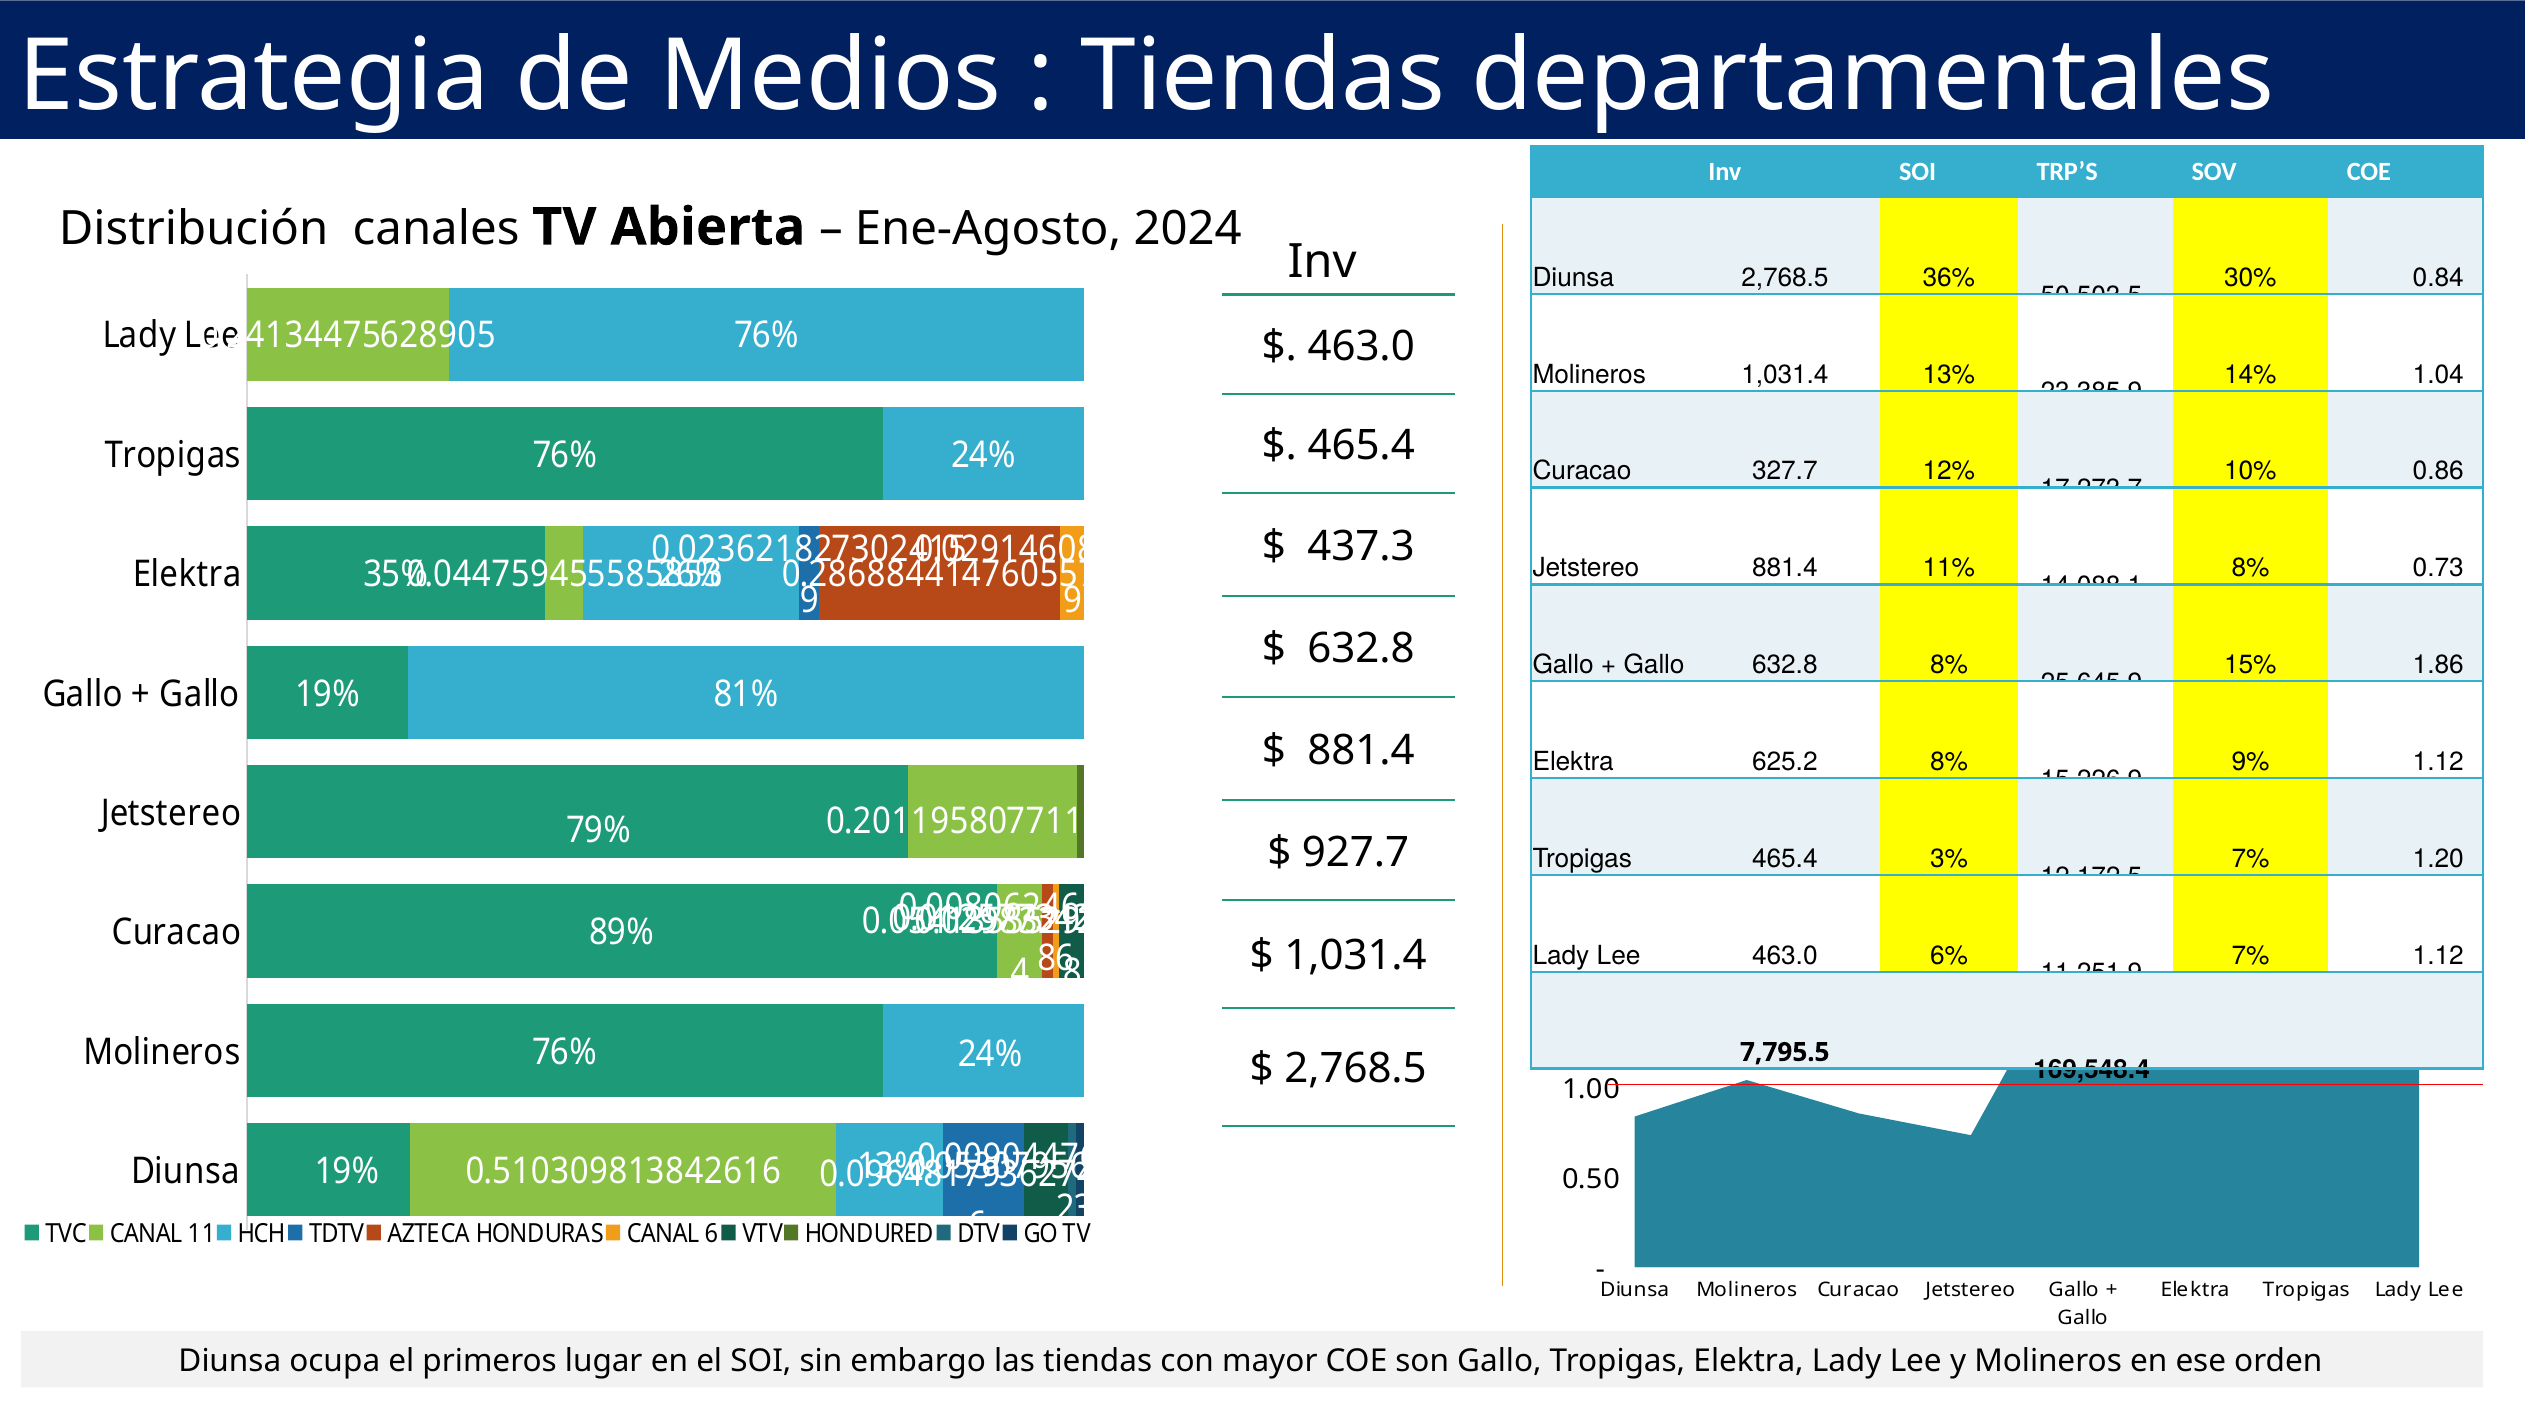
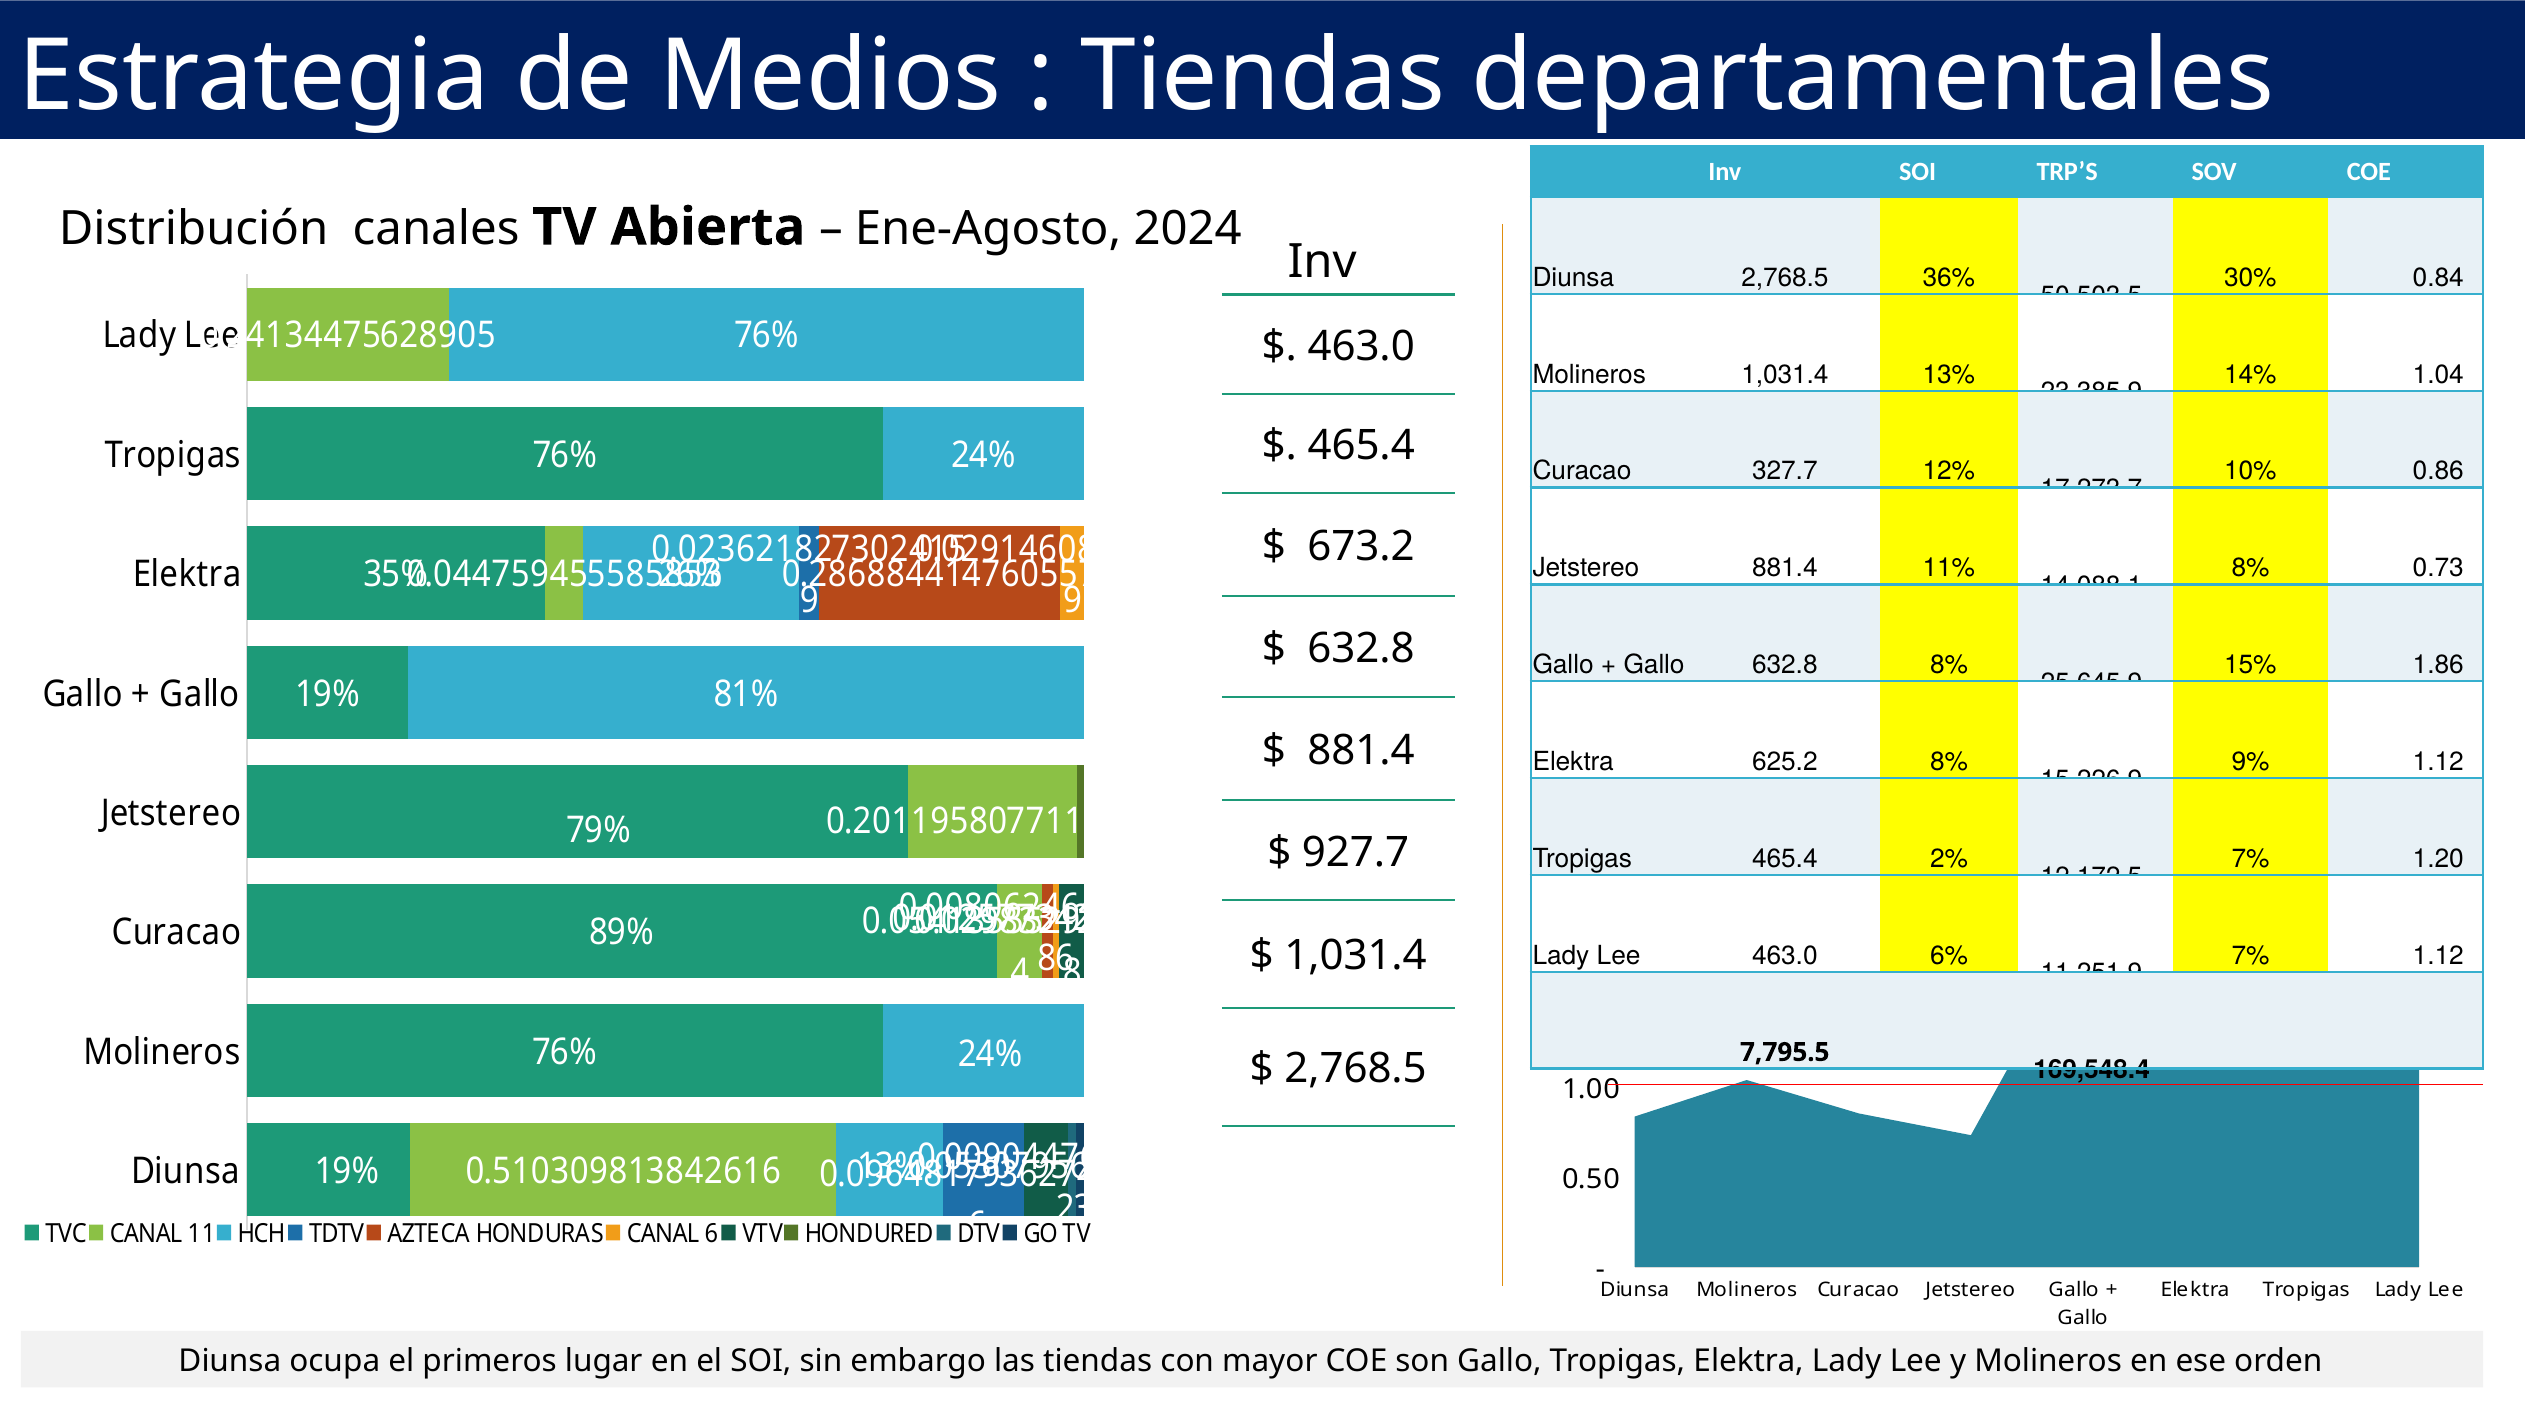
437.3: 437.3 -> 673.2 (1361, 547)
3%: 3% -> 2% (1949, 859)
